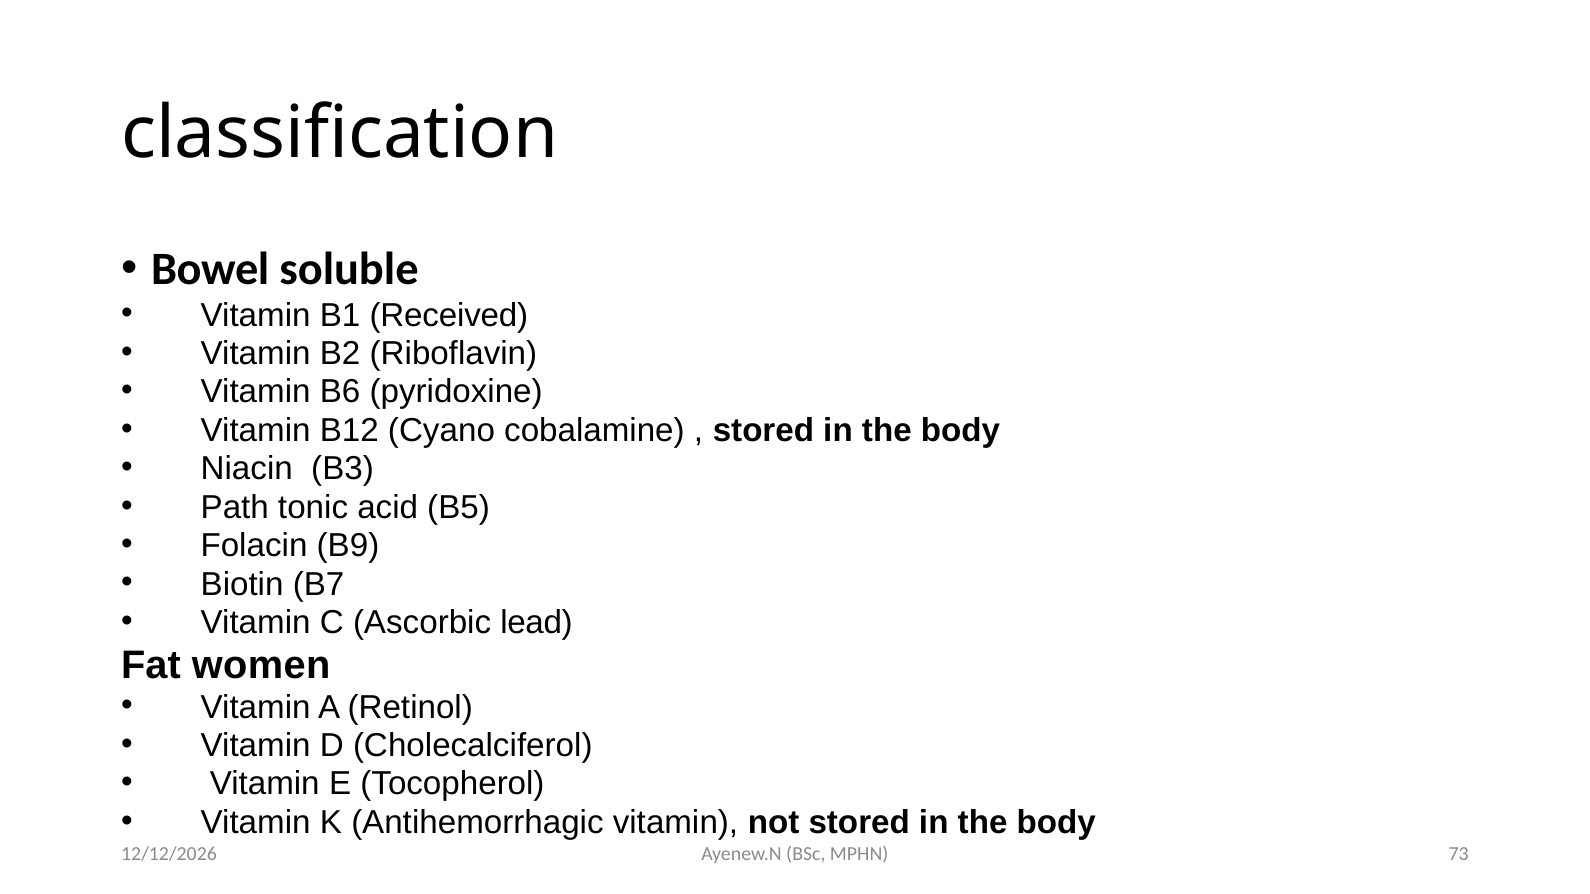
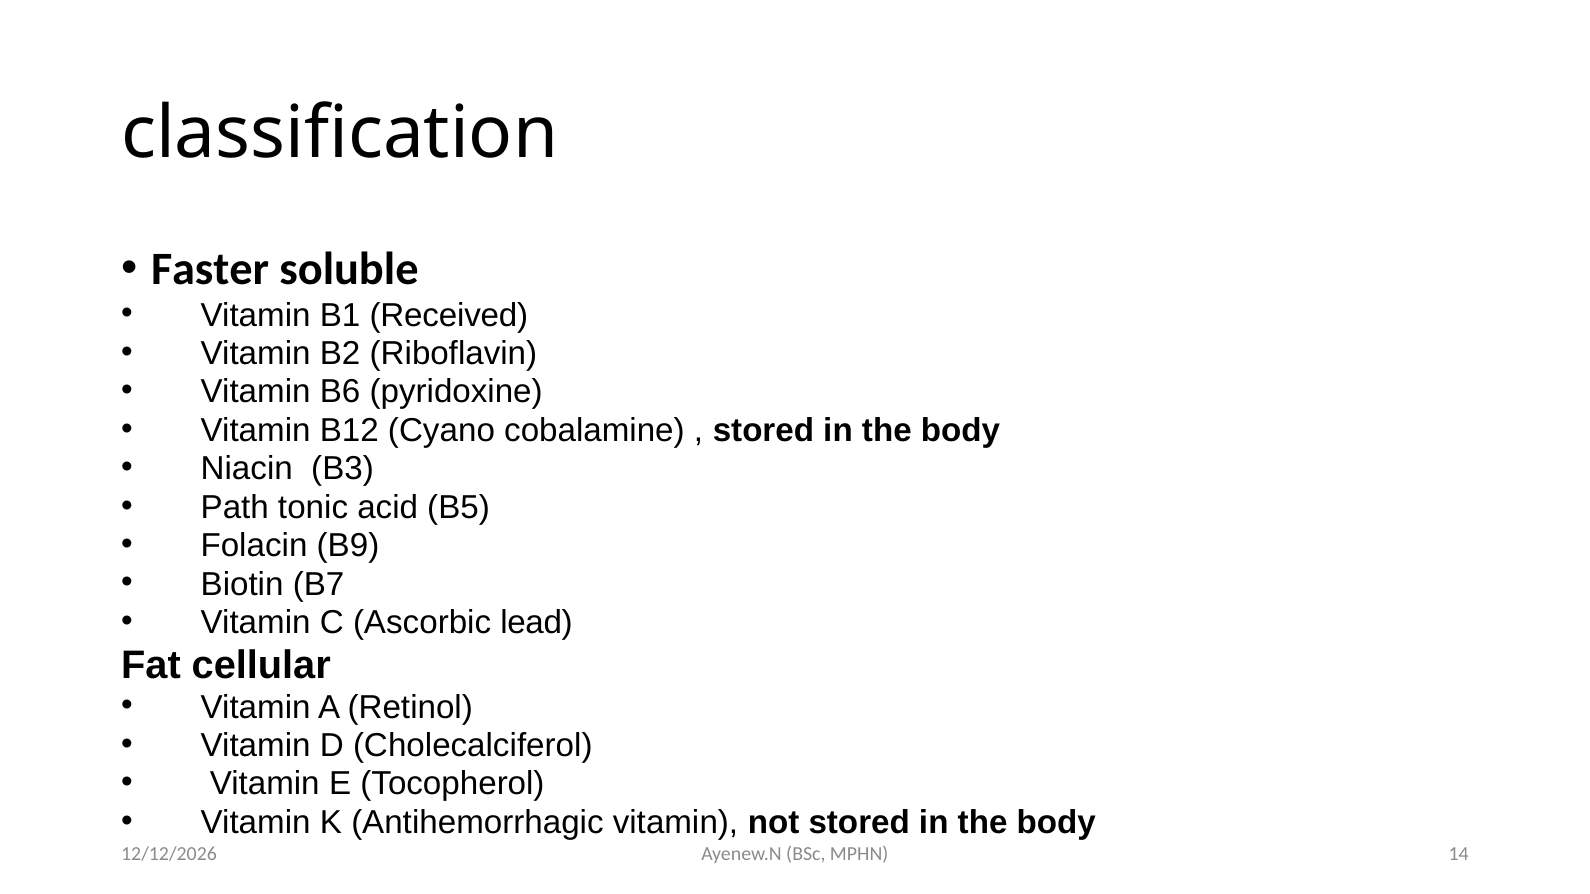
Bowel: Bowel -> Faster (210, 269)
women: women -> cellular (261, 666)
73: 73 -> 14 (1459, 854)
